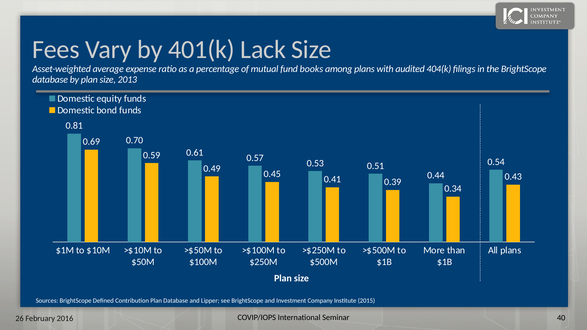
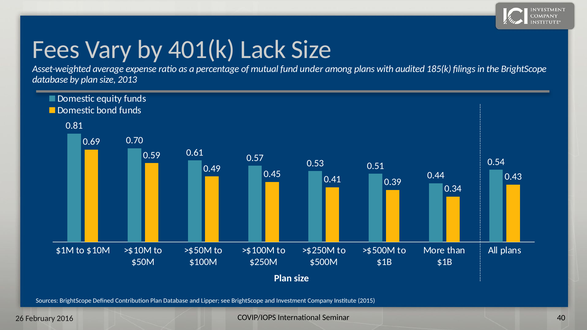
books: books -> under (311, 69)
404(k: 404(k -> 185(k (439, 69)
